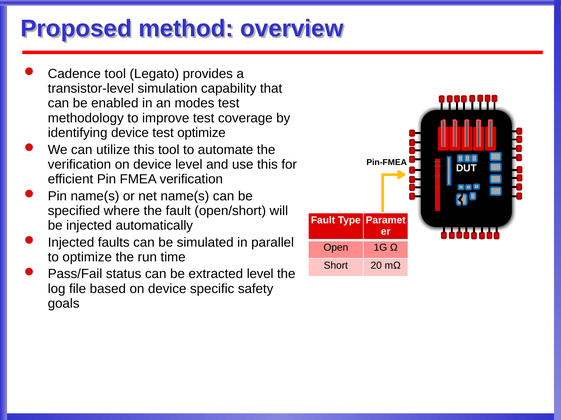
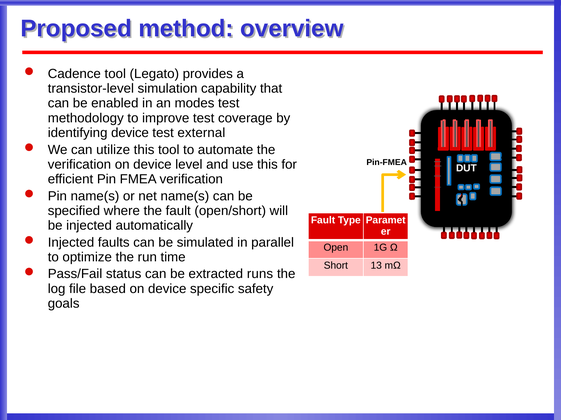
test optimize: optimize -> external (201, 133)
20: 20 -> 13 (376, 266)
extracted level: level -> runs (260, 274)
